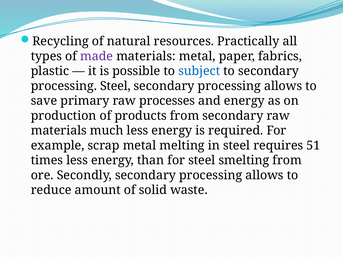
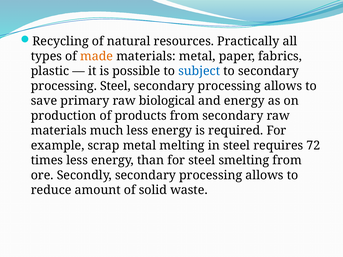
made colour: purple -> orange (97, 56)
processes: processes -> biological (167, 101)
51: 51 -> 72 (313, 146)
